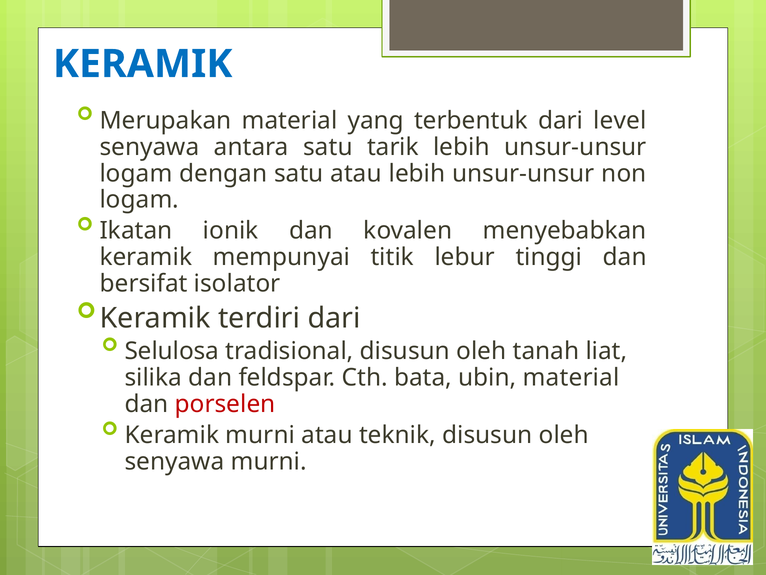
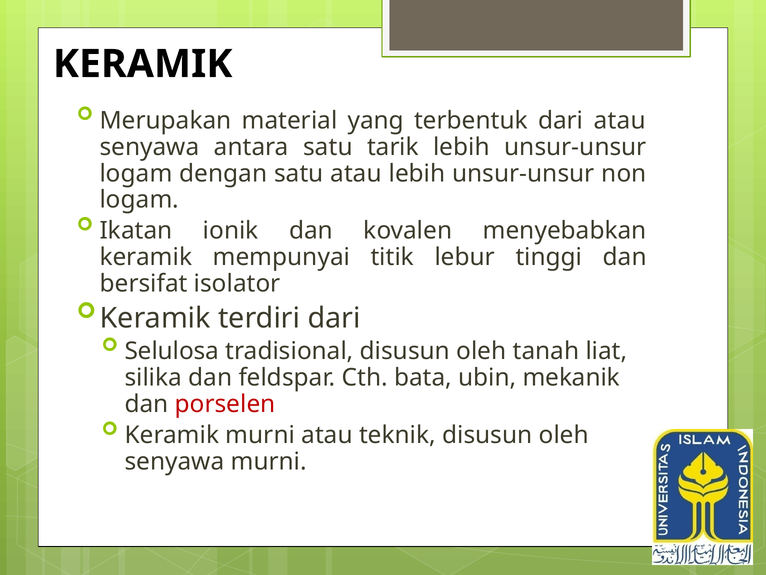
KERAMIK colour: blue -> black (143, 64)
dari level: level -> atau (620, 120)
ubin material: material -> mekanik (571, 377)
